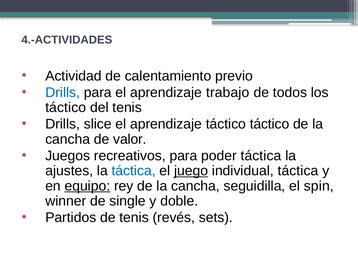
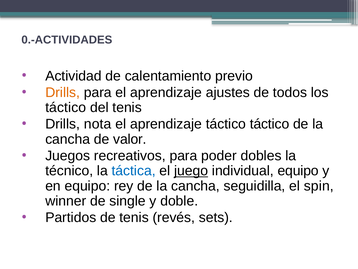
4.-ACTIVIDADES: 4.-ACTIVIDADES -> 0.-ACTIVIDADES (67, 40)
Drills colour: blue -> orange (63, 92)
trabajo: trabajo -> ajustes (228, 92)
slice: slice -> nota (98, 124)
poder táctica: táctica -> dobles (261, 155)
ajustes: ajustes -> técnico (69, 171)
individual táctica: táctica -> equipo (298, 171)
equipo underline: present -> none (87, 186)
